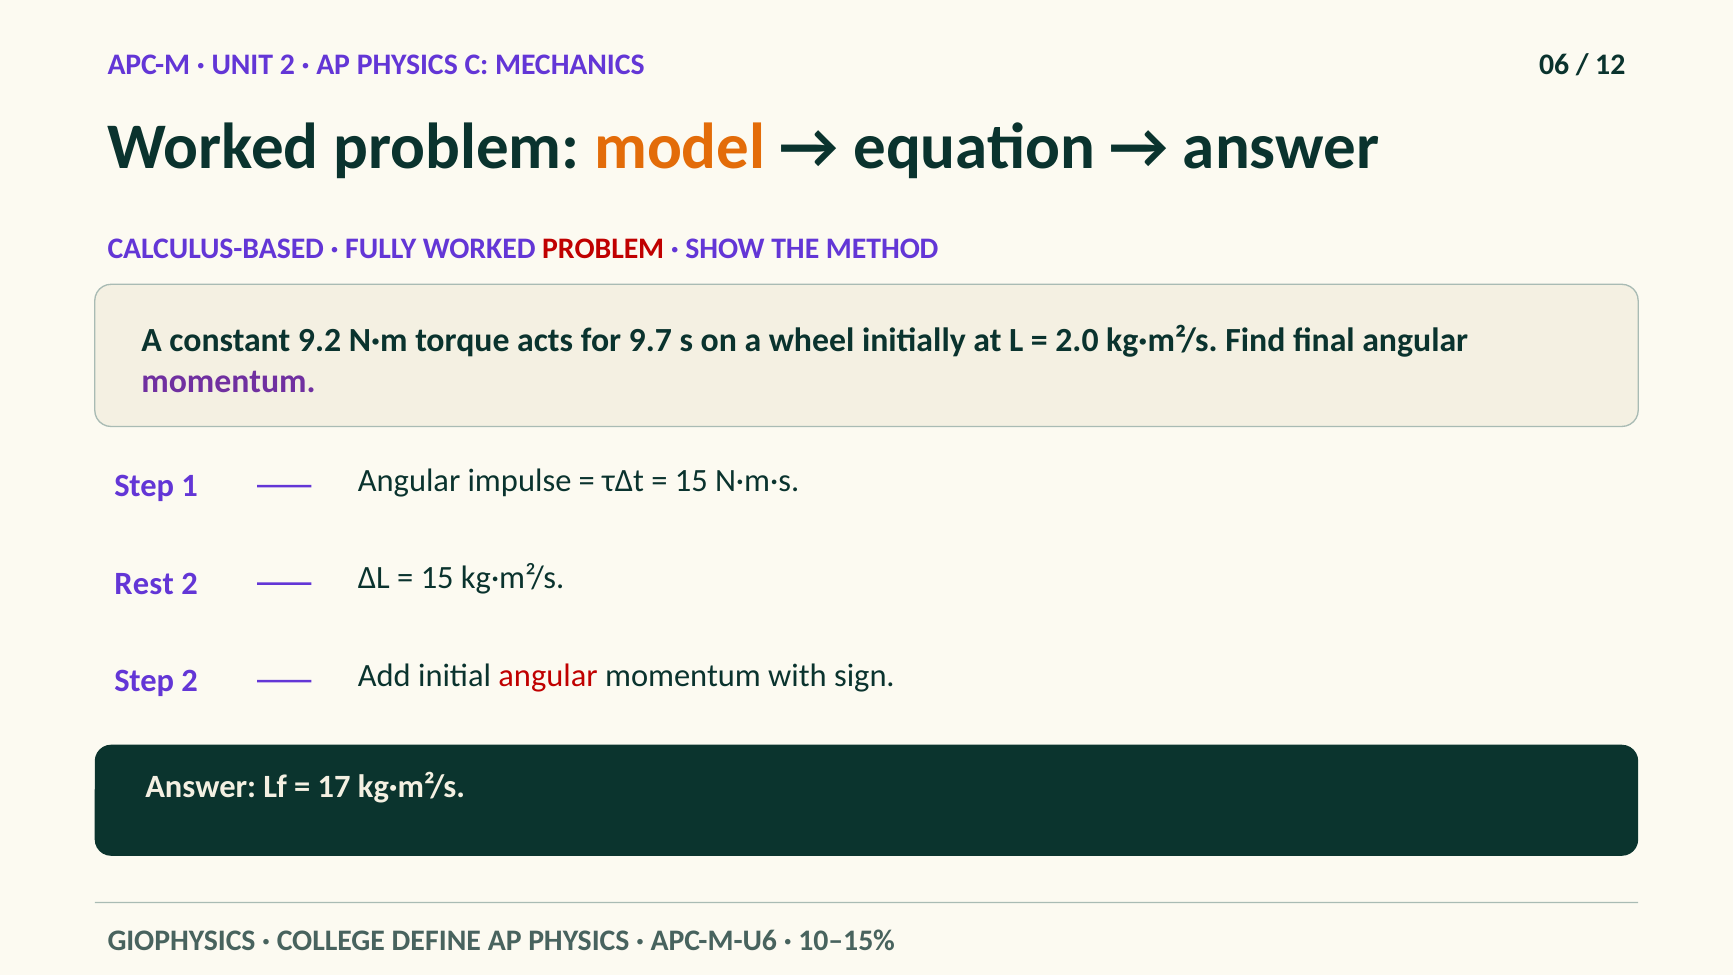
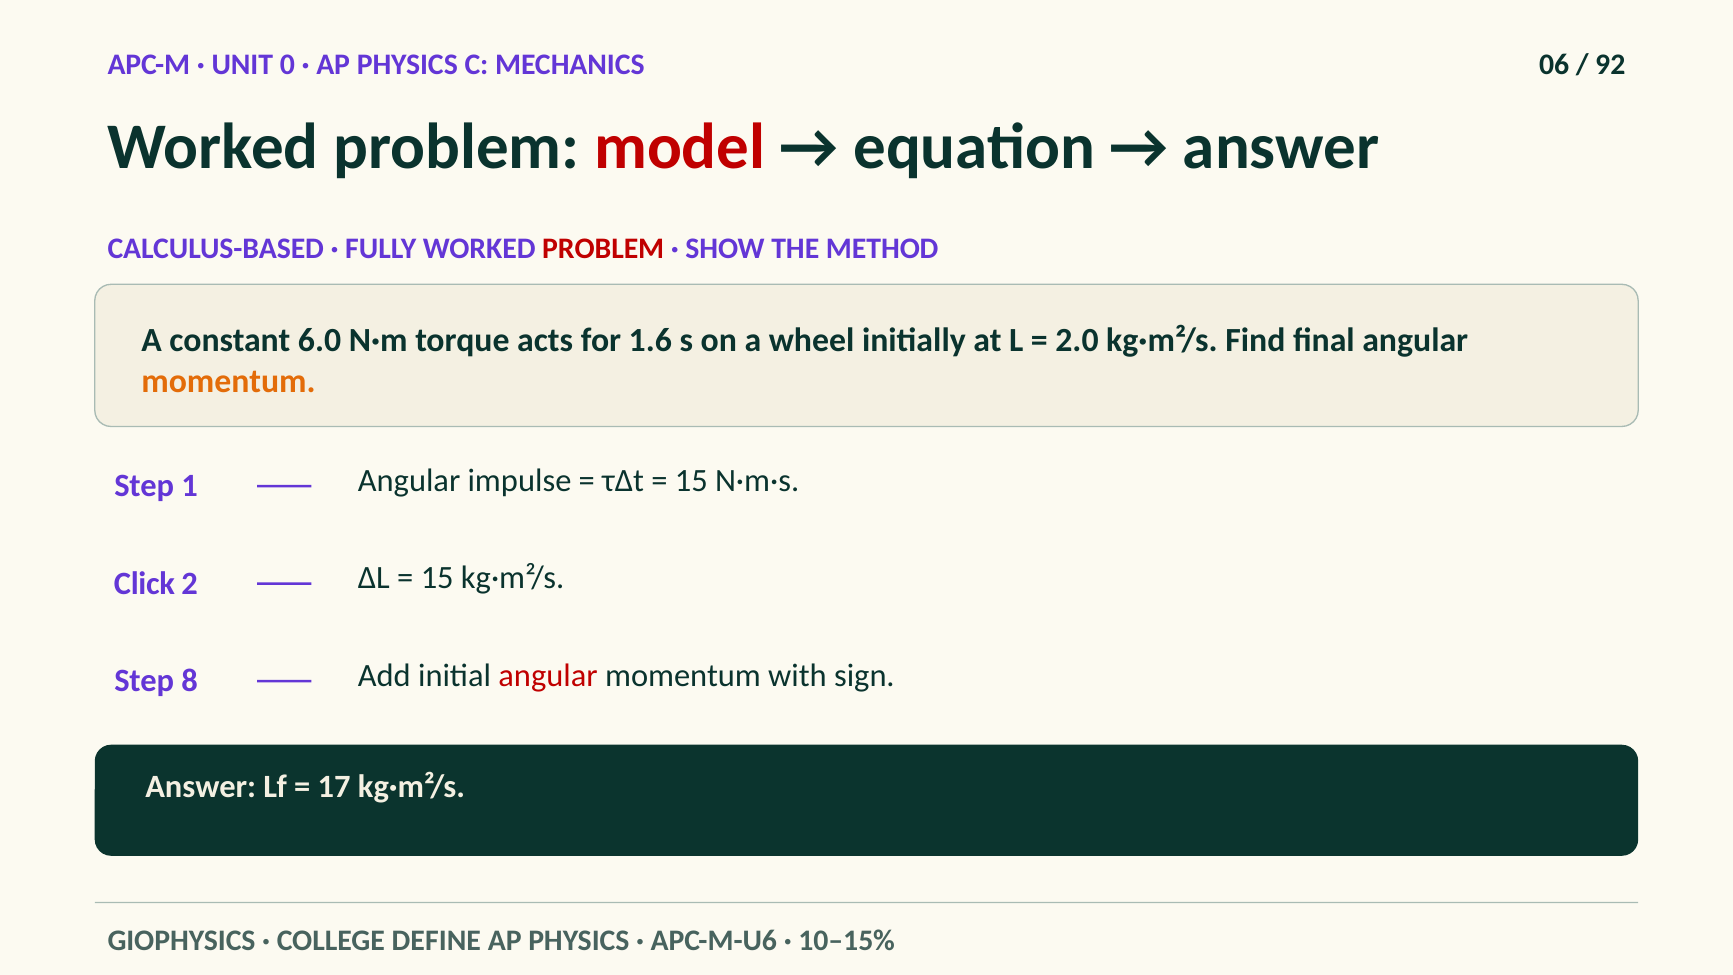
UNIT 2: 2 -> 0 (287, 64)
12: 12 -> 92 (1610, 64)
model colour: orange -> red (680, 147)
9.2: 9.2 -> 6.0 (320, 340)
9.7: 9.7 -> 1.6 (650, 340)
momentum colour: purple -> orange (228, 381)
Rest: Rest -> Click (144, 583)
Step 2: 2 -> 8 (190, 681)
